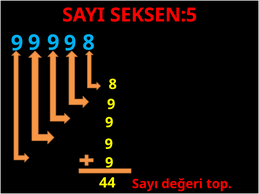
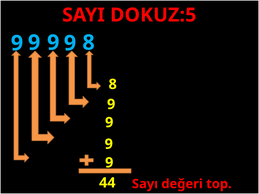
SEKSEN:5: SEKSEN:5 -> DOKUZ:5 (153, 15)
